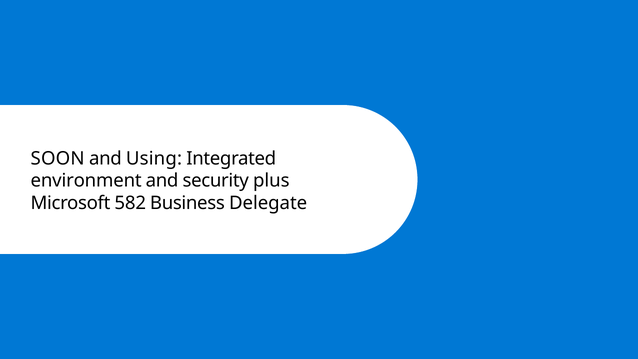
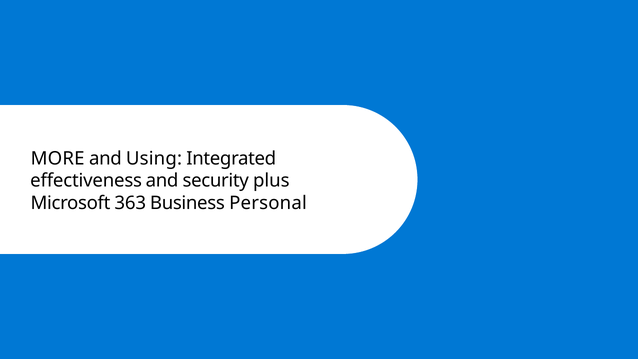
SOON: SOON -> MORE (58, 158)
environment: environment -> effectiveness (86, 181)
582: 582 -> 363 (130, 203)
Delegate: Delegate -> Personal (268, 203)
